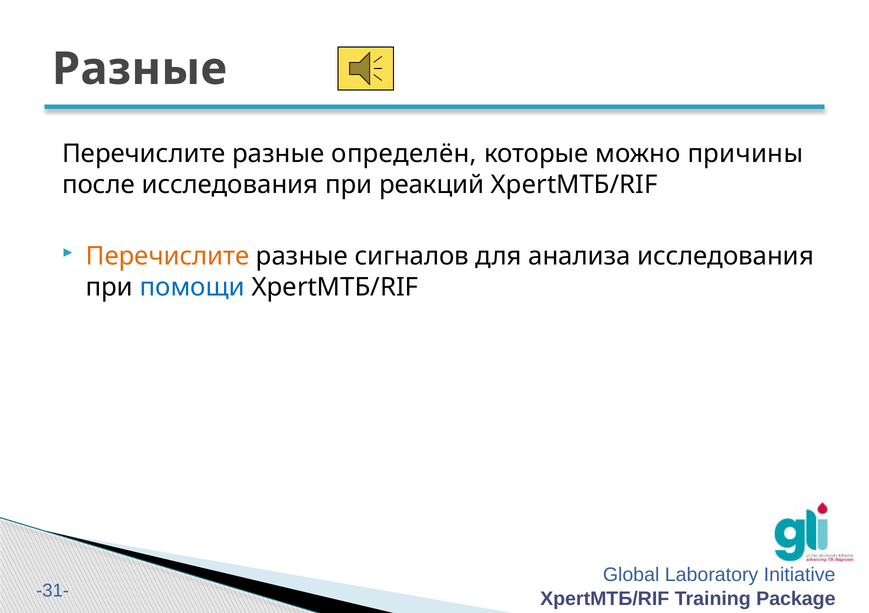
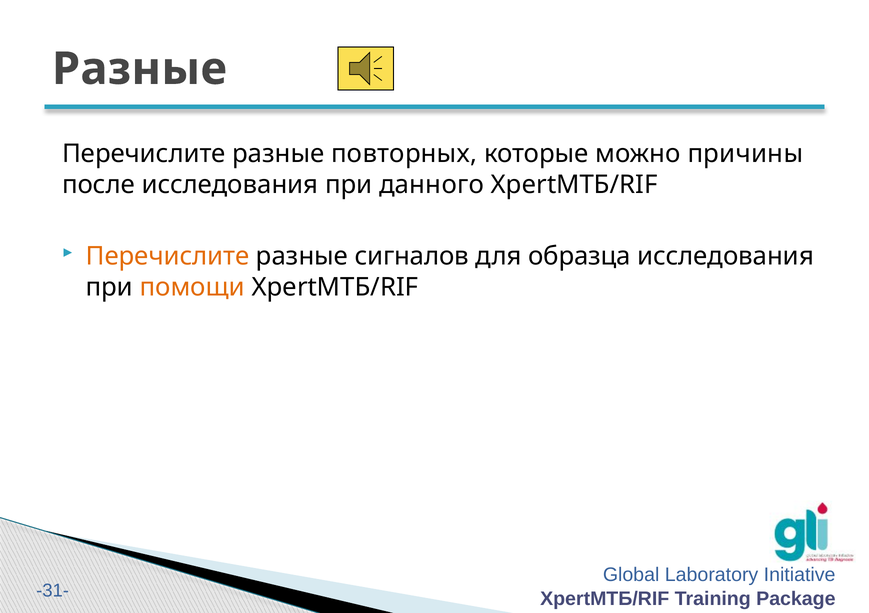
определён: определён -> повторных (404, 154)
реакций: реакций -> данного (431, 185)
анализа: анализа -> образца (580, 256)
помощи colour: blue -> orange (192, 287)
